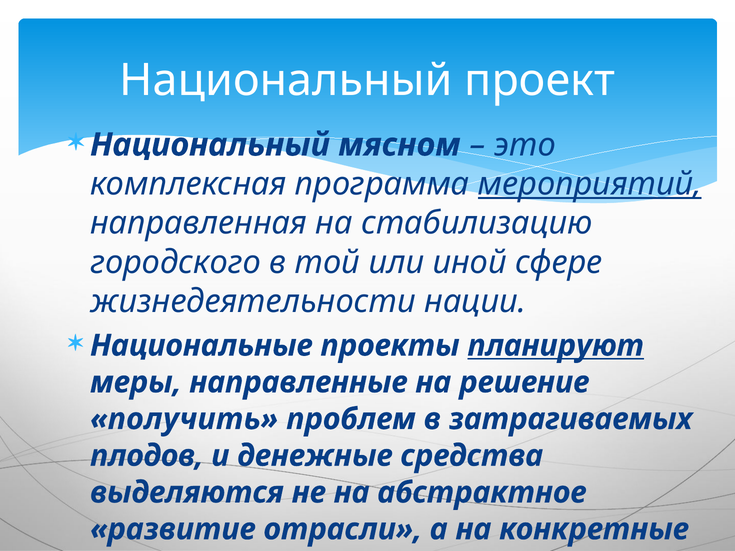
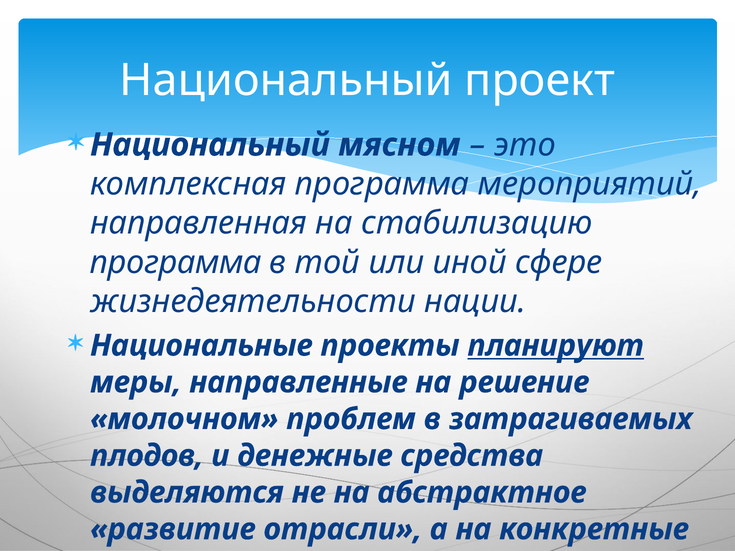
мероприятий underline: present -> none (590, 184)
городского: городского -> программа (176, 263)
получить: получить -> молочном (184, 419)
